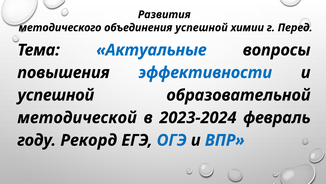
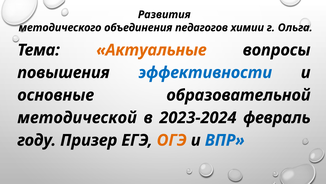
объединения успешной: успешной -> педагогов (202, 28)
Перед: Перед -> Ольга (295, 28)
Актуальные colour: blue -> orange (151, 50)
успешной: успешной -> основные (56, 95)
Рекорд: Рекорд -> Призер (89, 140)
ОГЭ colour: blue -> orange (172, 140)
